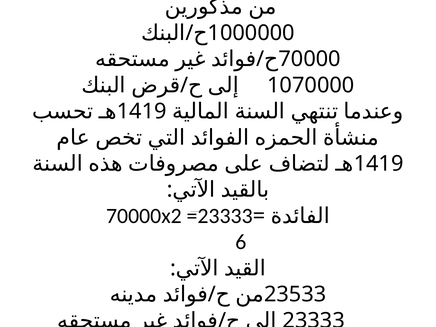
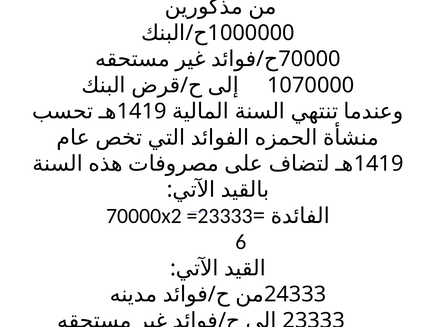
23533: 23533 -> 24333 (295, 294)
